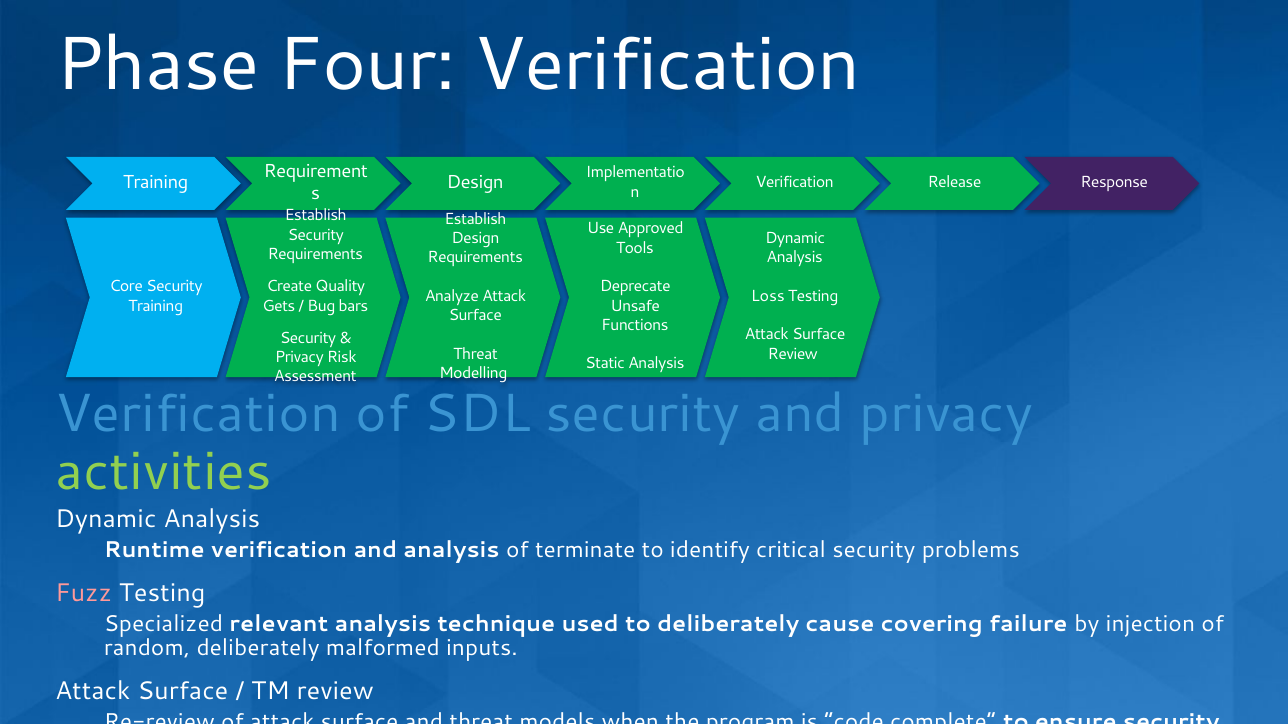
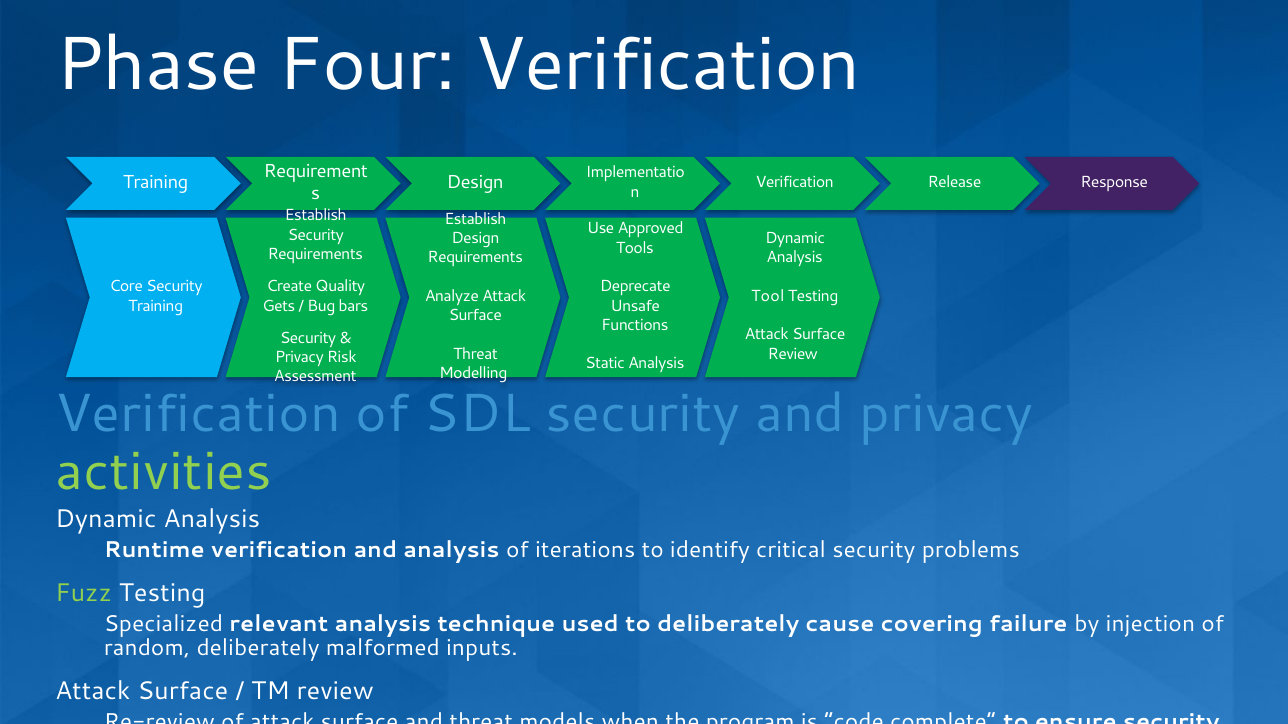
Loss: Loss -> Tool (768, 296)
terminate: terminate -> iterations (585, 550)
Fuzz colour: pink -> light green (84, 594)
